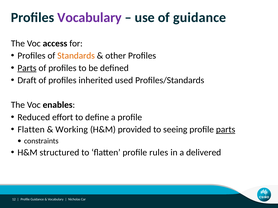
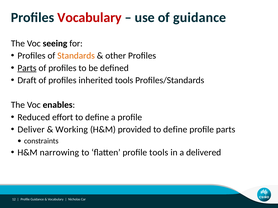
Vocabulary colour: purple -> red (89, 18)
access: access -> seeing (55, 44)
inherited used: used -> tools (124, 80)
Flatten: Flatten -> Deliver (31, 130)
seeing: seeing -> define (175, 130)
parts underline: present -> none (226, 130)
structured: structured -> narrowing (59, 153)
profile rules: rules -> tools (159, 153)
